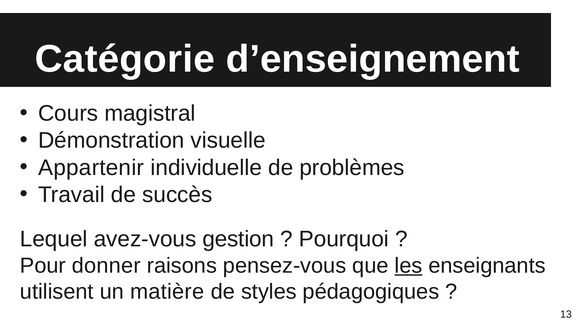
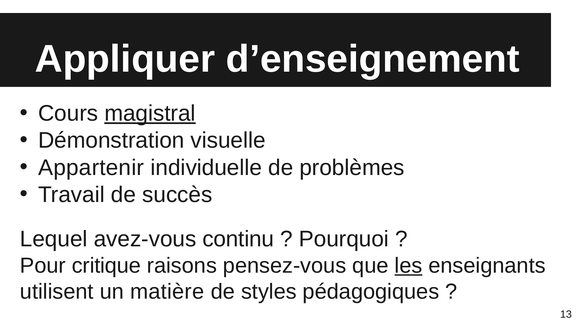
Catégorie: Catégorie -> Appliquer (125, 59)
magistral underline: none -> present (150, 114)
gestion: gestion -> continu (238, 239)
donner: donner -> critique (106, 266)
